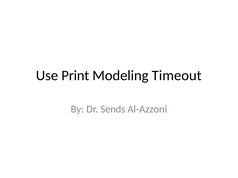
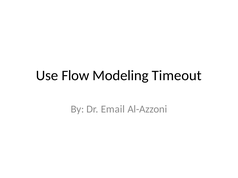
Print: Print -> Flow (75, 76)
Sends: Sends -> Email (113, 109)
